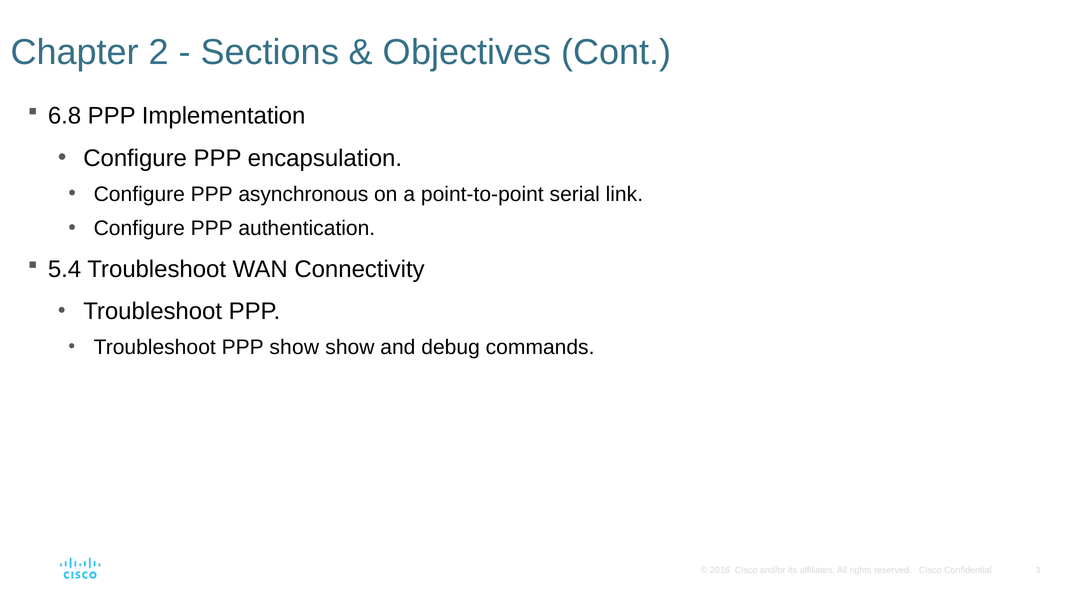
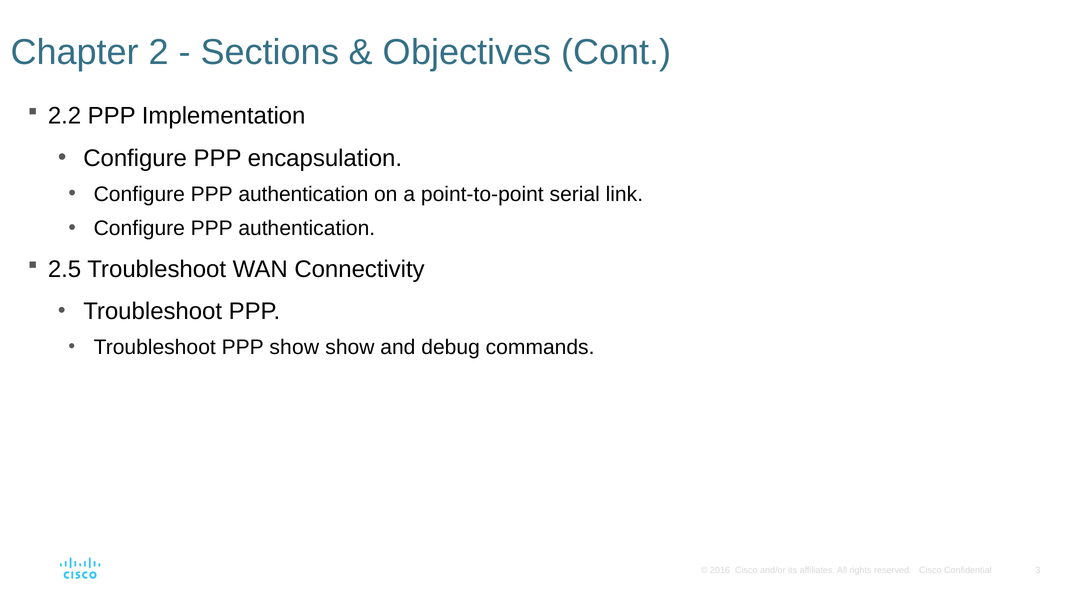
6.8: 6.8 -> 2.2 (65, 116)
asynchronous: asynchronous -> authentication (303, 194)
5.4: 5.4 -> 2.5 (65, 269)
